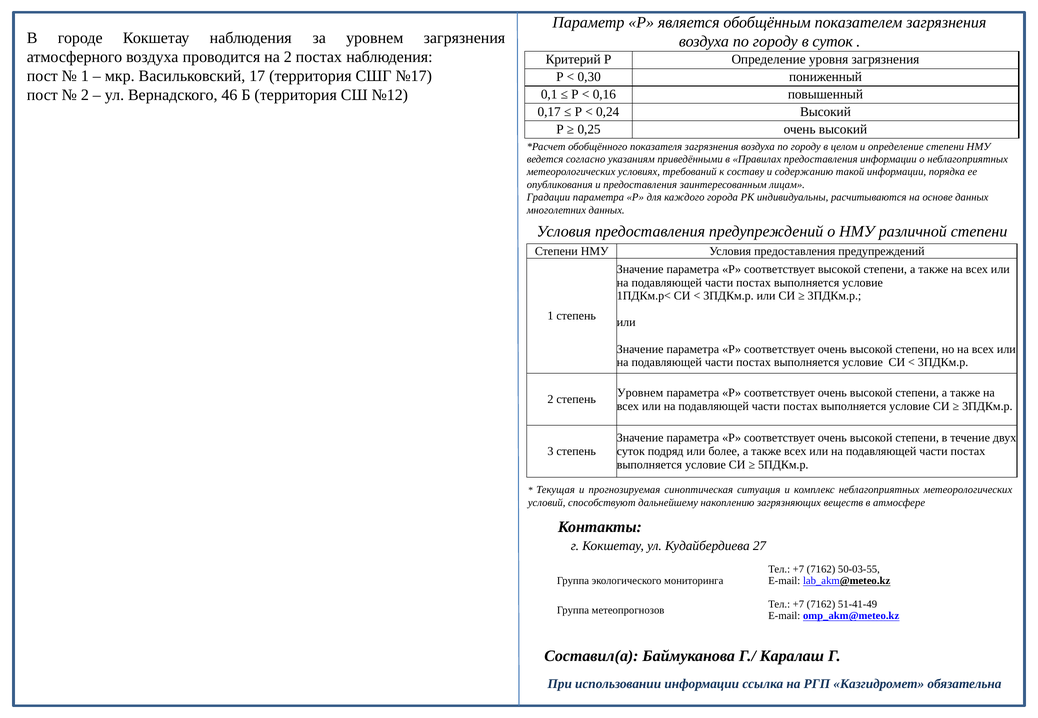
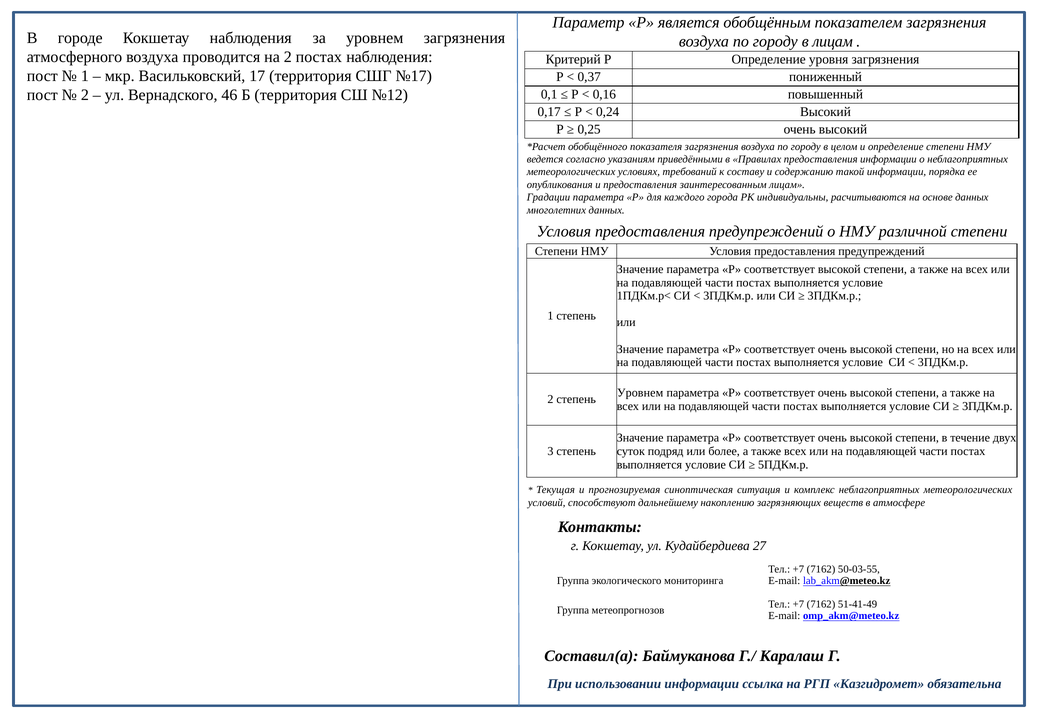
в суток: суток -> лицам (833, 41)
0,30: 0,30 -> 0,37 (589, 77)
